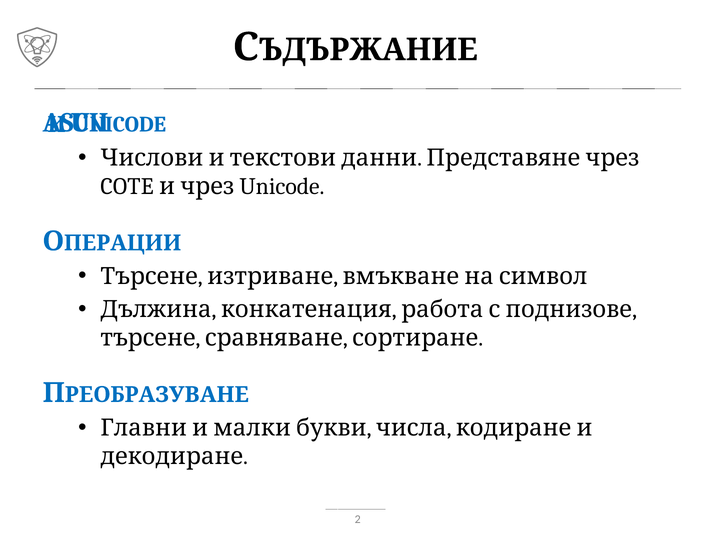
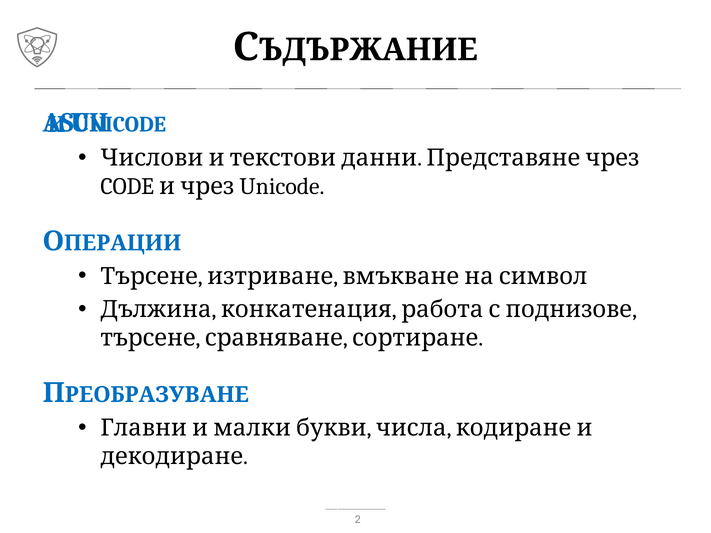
COTE: COTE -> CODE (127, 187)
